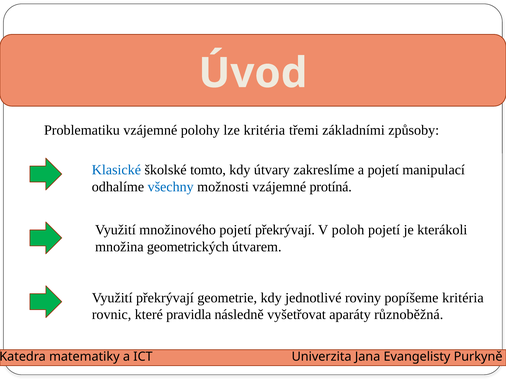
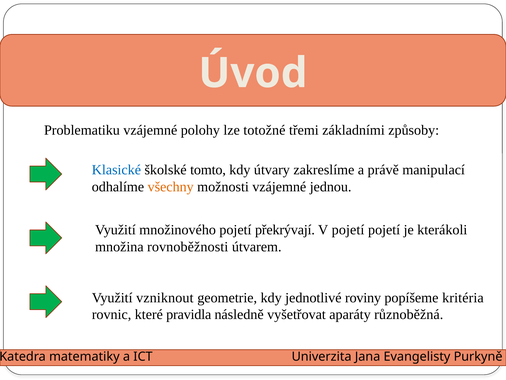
lze kritéria: kritéria -> totožné (264, 130)
a pojetí: pojetí -> právě (383, 170)
všechny colour: blue -> orange (171, 187)
protíná: protíná -> jednou (331, 187)
V poloh: poloh -> pojetí (348, 230)
geometrických: geometrických -> rovnoběžnosti (188, 246)
Využití překrývají: překrývají -> vzniknout (165, 297)
